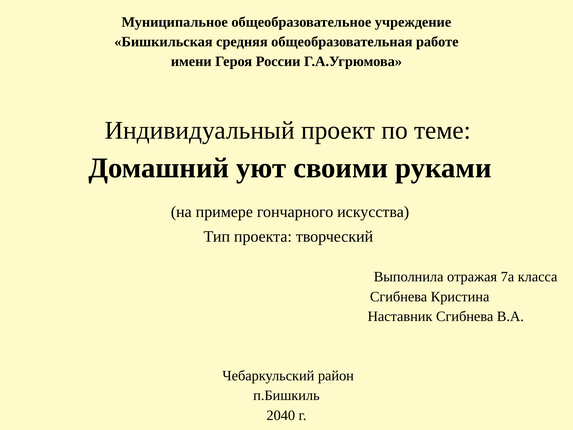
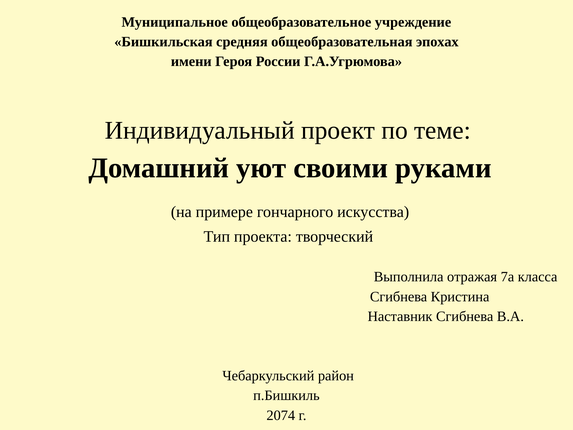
работе: работе -> эпохах (437, 42)
2040: 2040 -> 2074 (281, 415)
